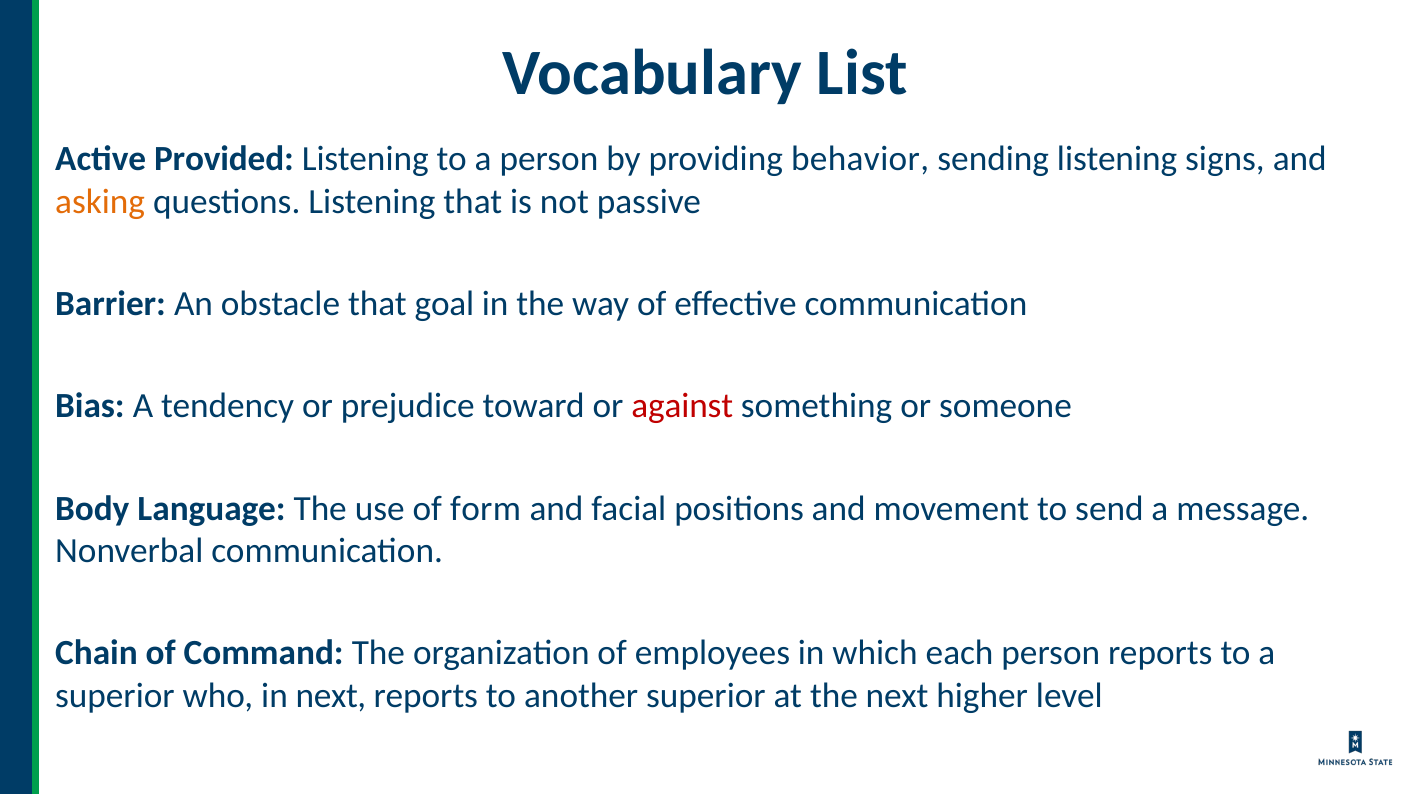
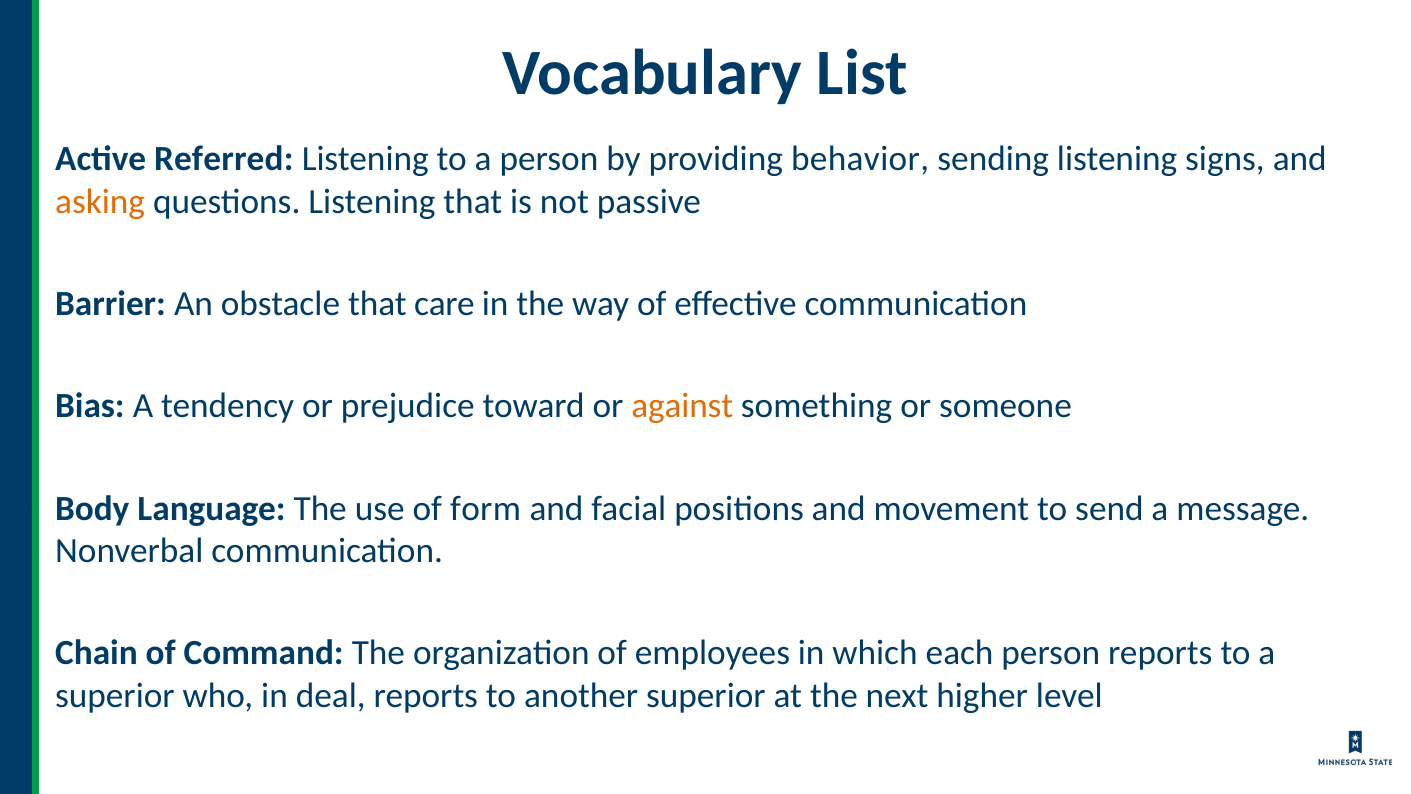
Provided: Provided -> Referred (224, 159)
goal: goal -> care (444, 304)
against colour: red -> orange (682, 406)
in next: next -> deal (331, 695)
